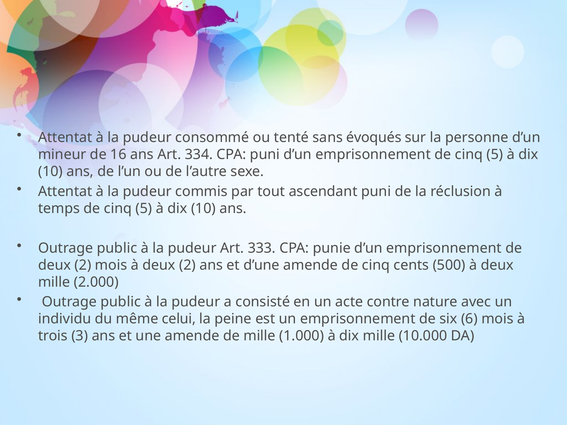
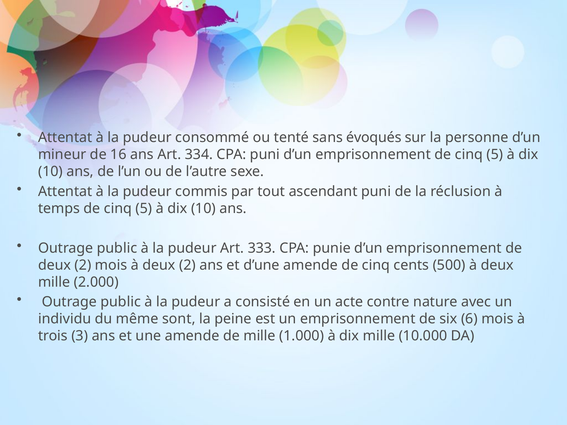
celui: celui -> sont (179, 319)
